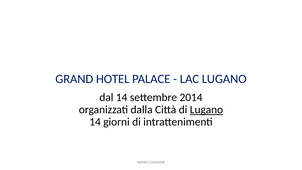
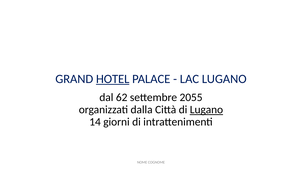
HOTEL underline: none -> present (113, 79)
dal 14: 14 -> 62 (122, 97)
2014: 2014 -> 2055 (191, 97)
